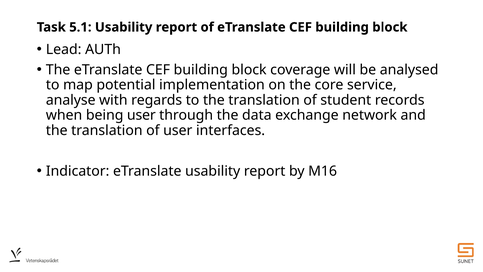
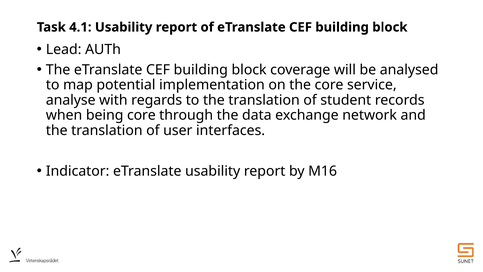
5.1: 5.1 -> 4.1 (80, 27)
being user: user -> core (141, 115)
